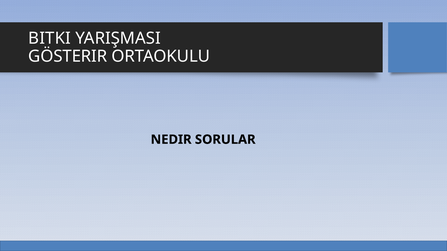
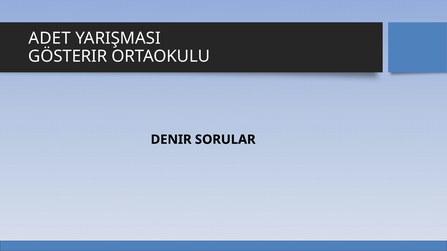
BITKI: BITKI -> ADET (50, 38)
NEDIR: NEDIR -> DENIR (171, 140)
